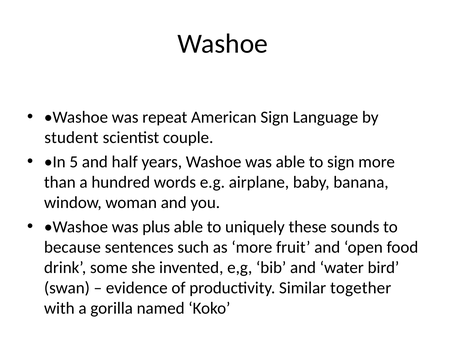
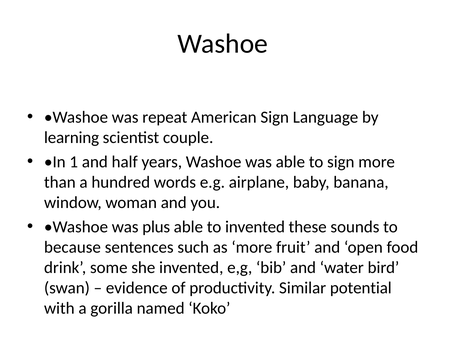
student: student -> learning (72, 137)
5: 5 -> 1 (74, 162)
to uniquely: uniquely -> invented (255, 227)
together: together -> potential (361, 288)
